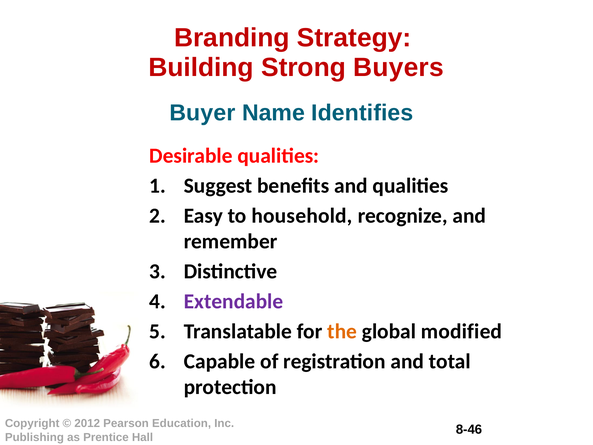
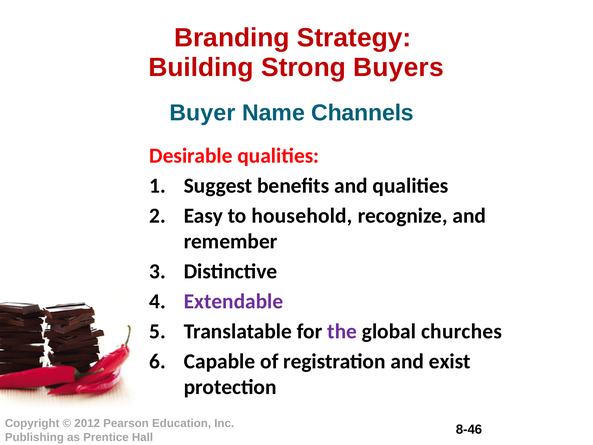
Identifies: Identifies -> Channels (362, 113)
the colour: orange -> purple (342, 331)
modified: modified -> churches (462, 331)
total: total -> exist (450, 361)
